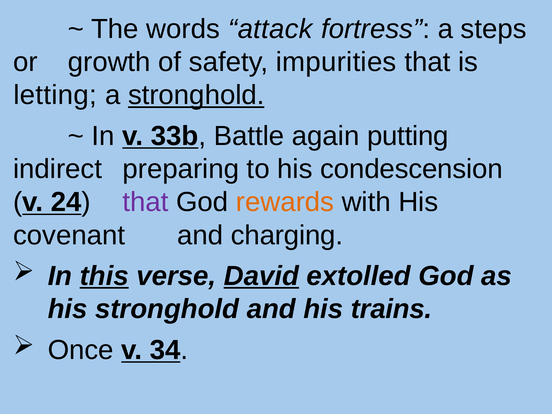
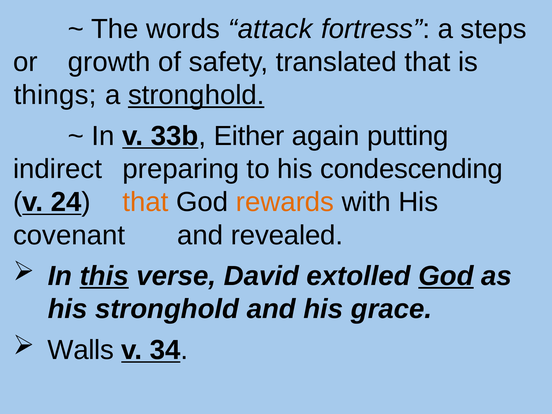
impurities: impurities -> translated (336, 62)
letting: letting -> things (55, 95)
Battle: Battle -> Either (249, 136)
condescension: condescension -> condescending (412, 169)
that colour: purple -> orange (146, 202)
charging: charging -> revealed (287, 235)
David underline: present -> none (261, 276)
God underline: none -> present (446, 276)
trains: trains -> grace (391, 309)
Once: Once -> Walls (81, 350)
